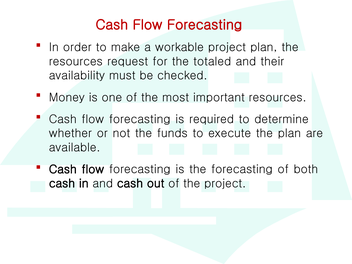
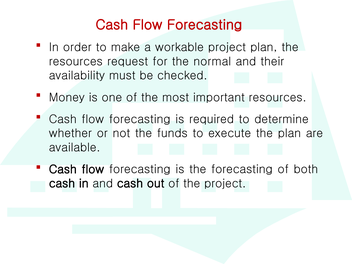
totaled: totaled -> normal (212, 61)
